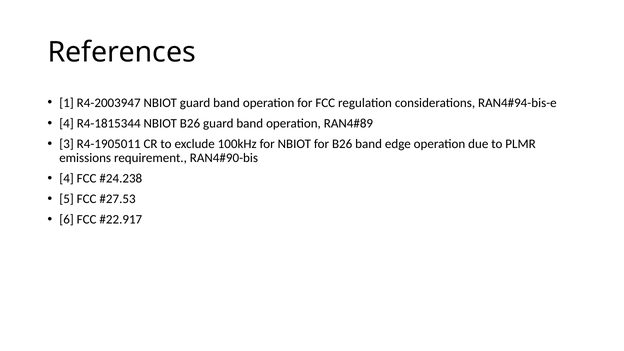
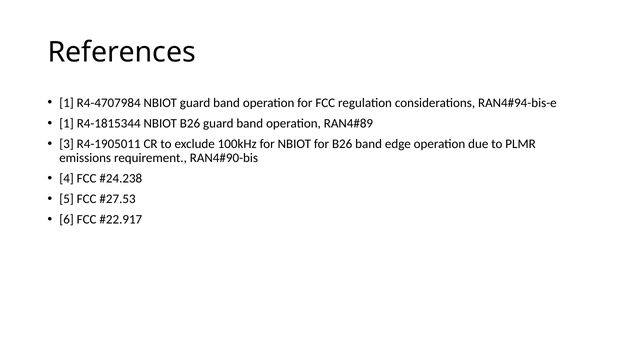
R4-2003947: R4-2003947 -> R4-4707984 (109, 103)
4: 4 -> 1 (67, 123)
